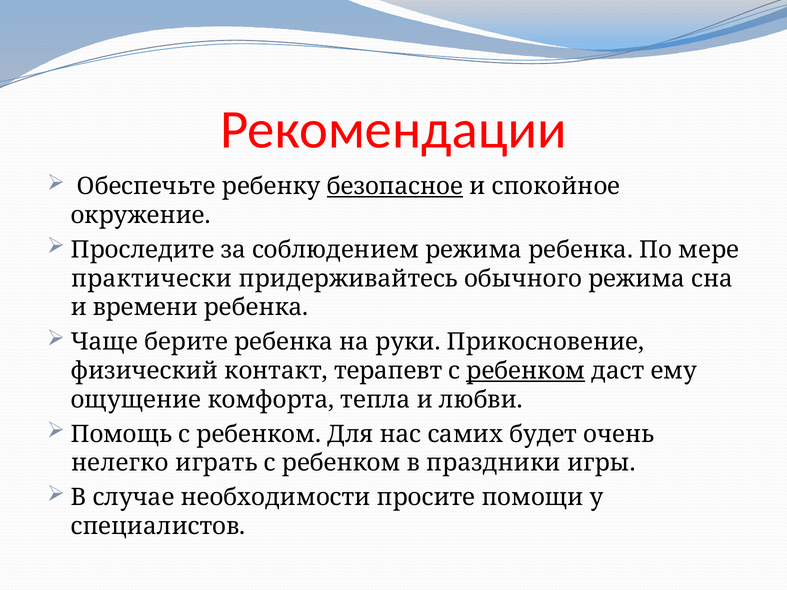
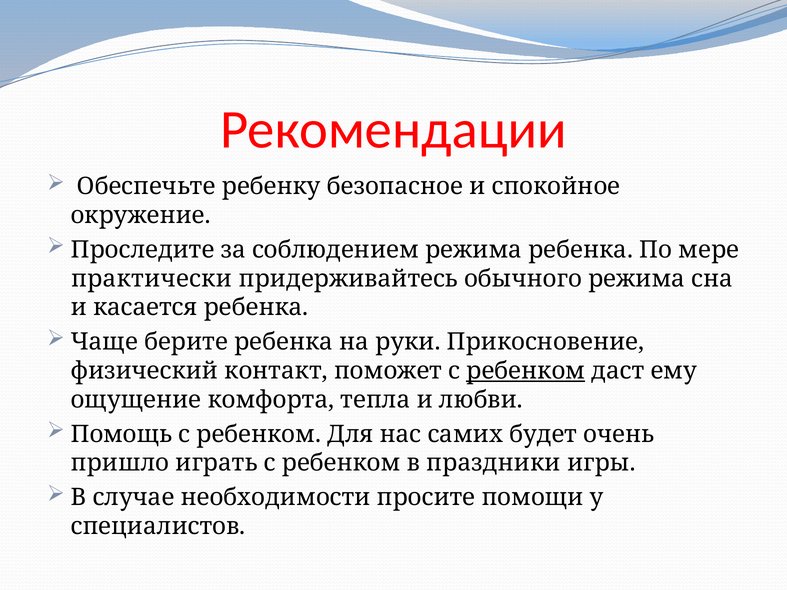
безопасное underline: present -> none (395, 187)
времени: времени -> касается (145, 308)
терапевт: терапевт -> поможет (388, 371)
нелегко: нелегко -> пришло (120, 463)
